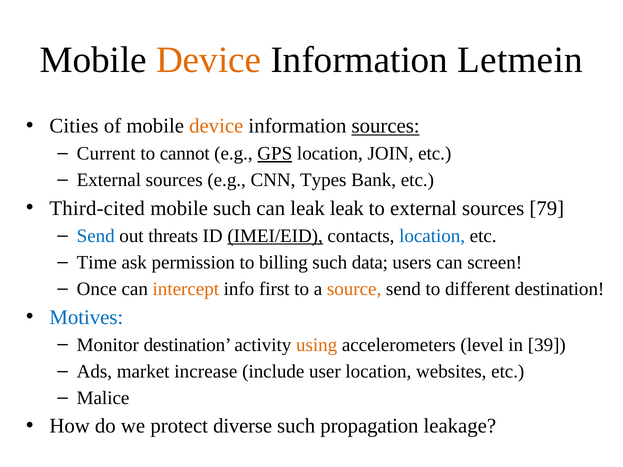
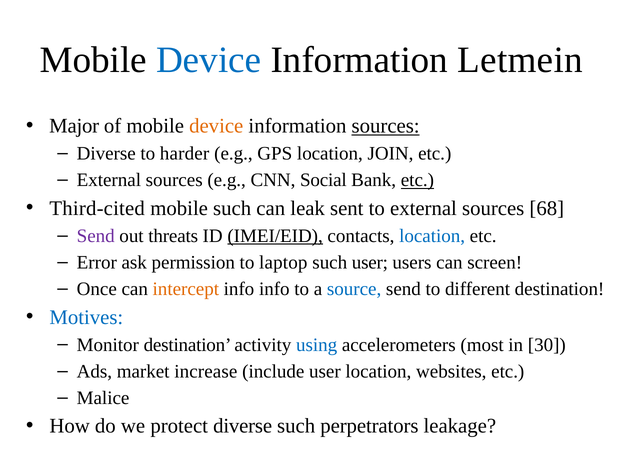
Device colour: orange -> blue (209, 60)
Cities: Cities -> Major (74, 126)
Current: Current -> Diverse (106, 154)
cannot: cannot -> harder (185, 154)
GPS underline: present -> none (275, 154)
Types: Types -> Social (323, 180)
etc underline: none -> present (417, 180)
leak leak: leak -> sent (347, 208)
79: 79 -> 68 (547, 208)
Send colour: blue -> purple (96, 236)
Time: Time -> Error (97, 263)
billing: billing -> laptop (283, 263)
such data: data -> user (370, 263)
info first: first -> info (274, 289)
source colour: orange -> blue (354, 289)
using colour: orange -> blue (317, 345)
level: level -> most (482, 345)
39: 39 -> 30 (547, 345)
propagation: propagation -> perpetrators (369, 426)
